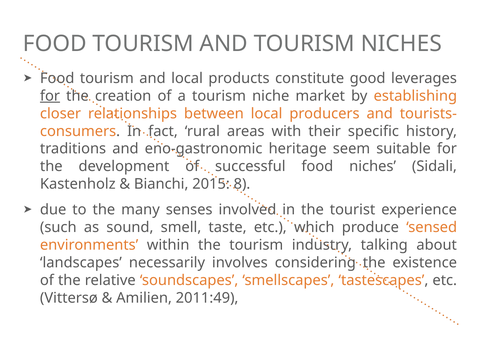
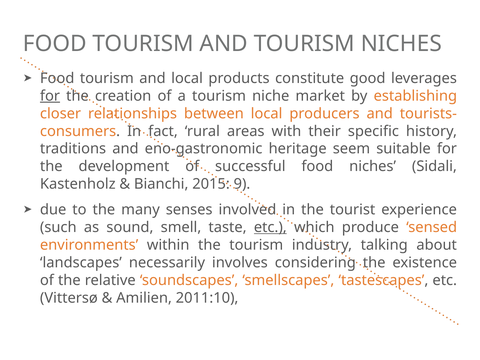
8: 8 -> 9 (242, 184)
etc underline: none -> present (270, 227)
2011:49: 2011:49 -> 2011:10 (207, 298)
